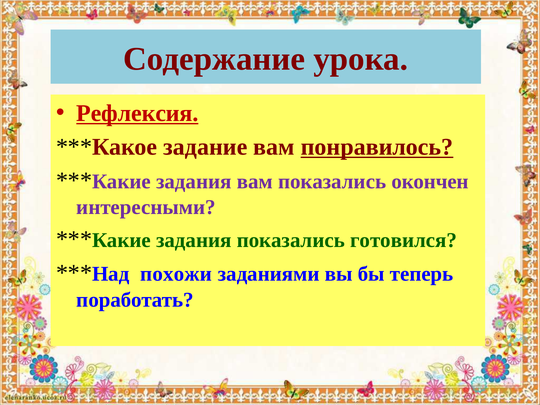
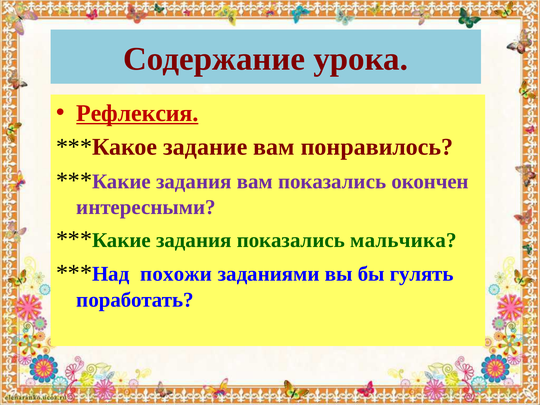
понравилось underline: present -> none (377, 147)
готовился: готовился -> мальчика (403, 240)
теперь: теперь -> гулять (422, 274)
